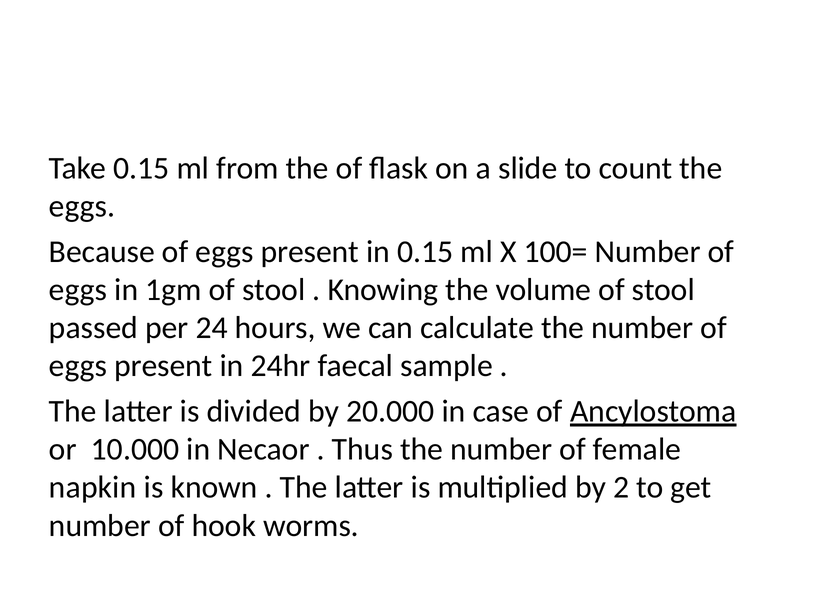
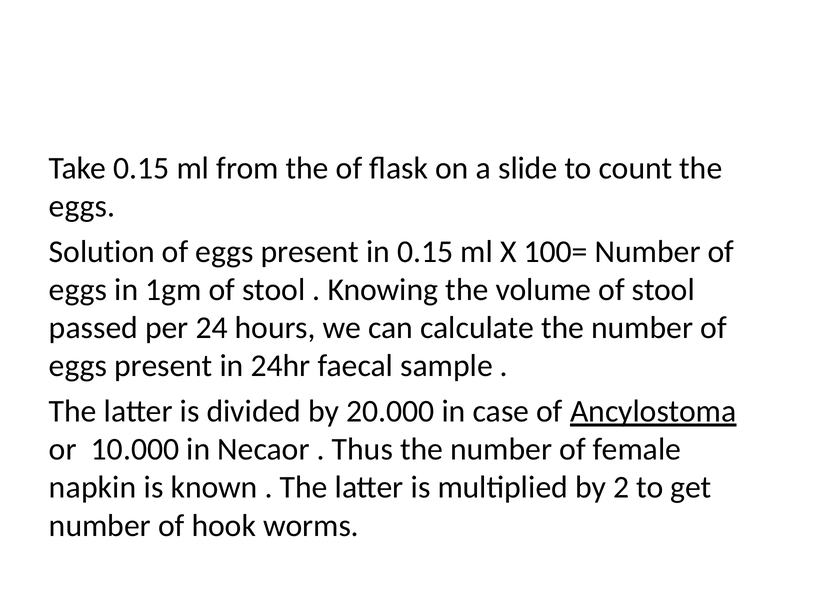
Because: Because -> Solution (102, 252)
